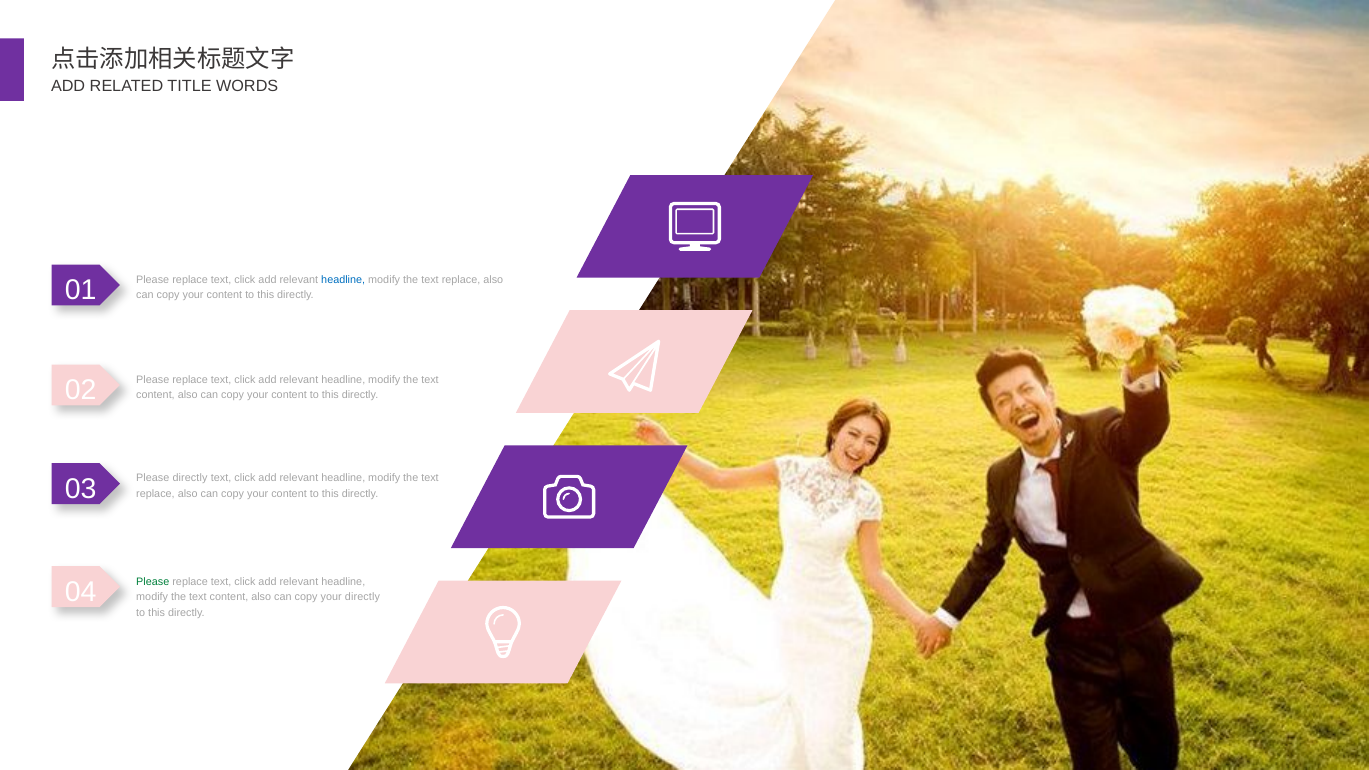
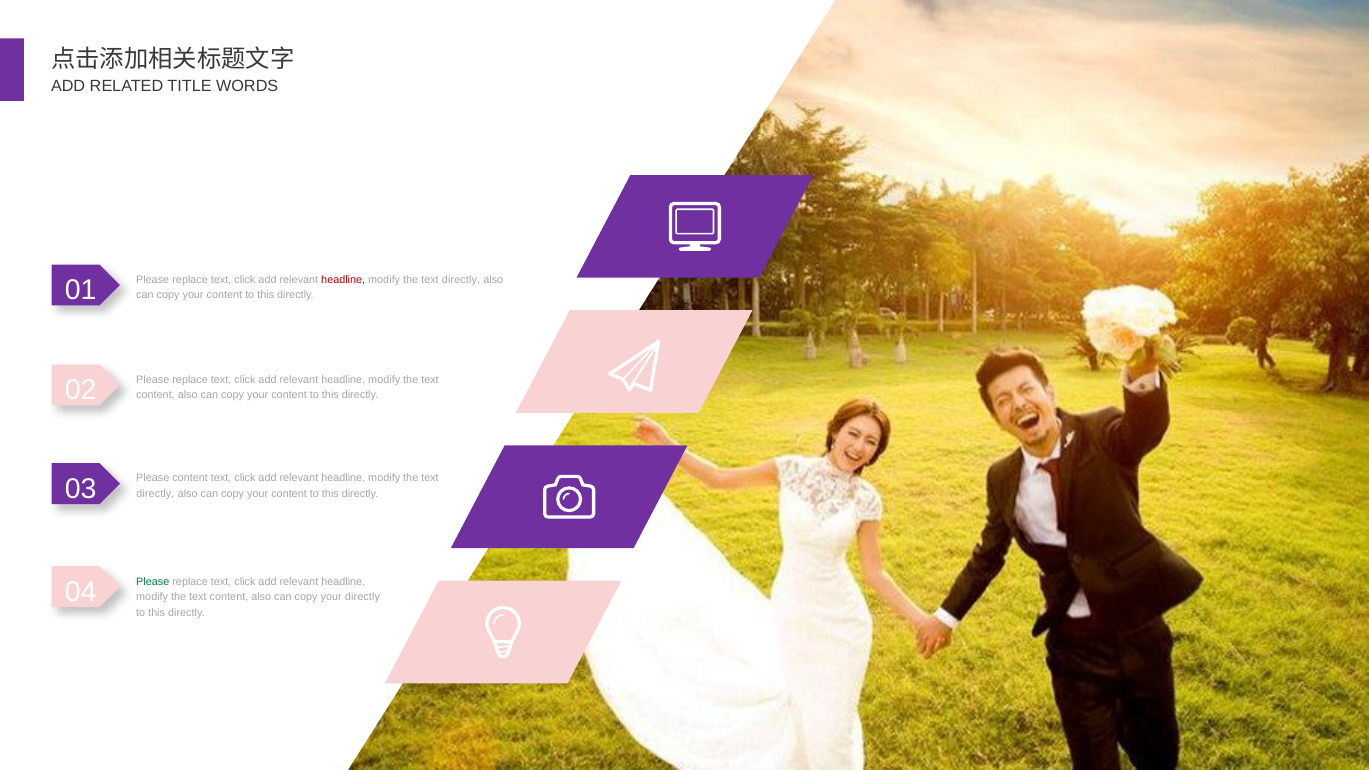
headline colour: blue -> red (343, 280)
replace: replace -> directly (461, 280)
Please directly: directly -> content (190, 478)
replace: replace -> directly (155, 494)
